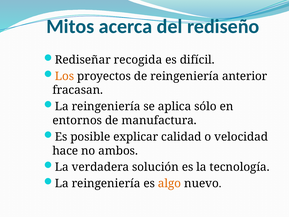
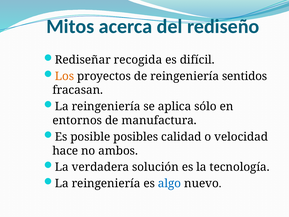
anterior: anterior -> sentidos (245, 76)
explicar: explicar -> posibles (136, 137)
algo colour: orange -> blue (170, 183)
